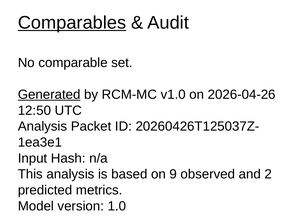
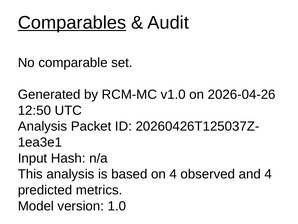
Generated underline: present -> none (49, 94)
on 9: 9 -> 4 (173, 174)
and 2: 2 -> 4 (268, 174)
